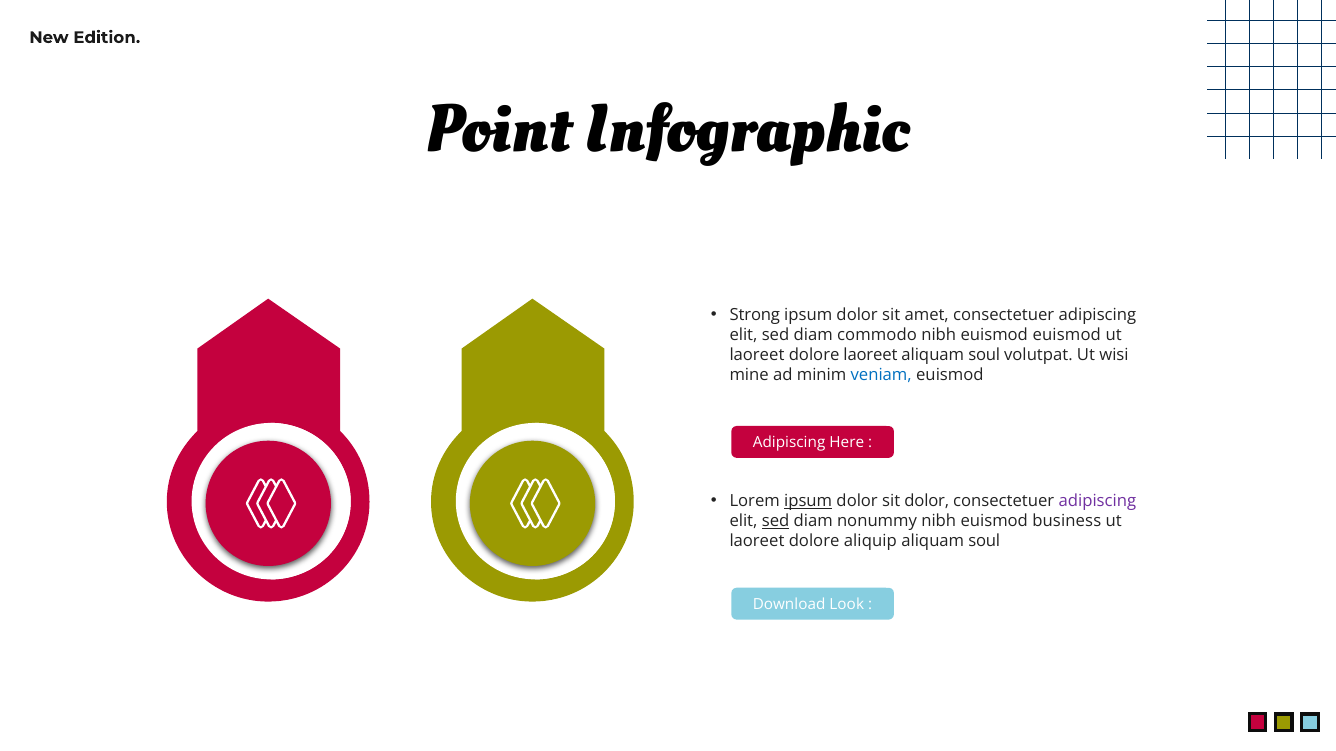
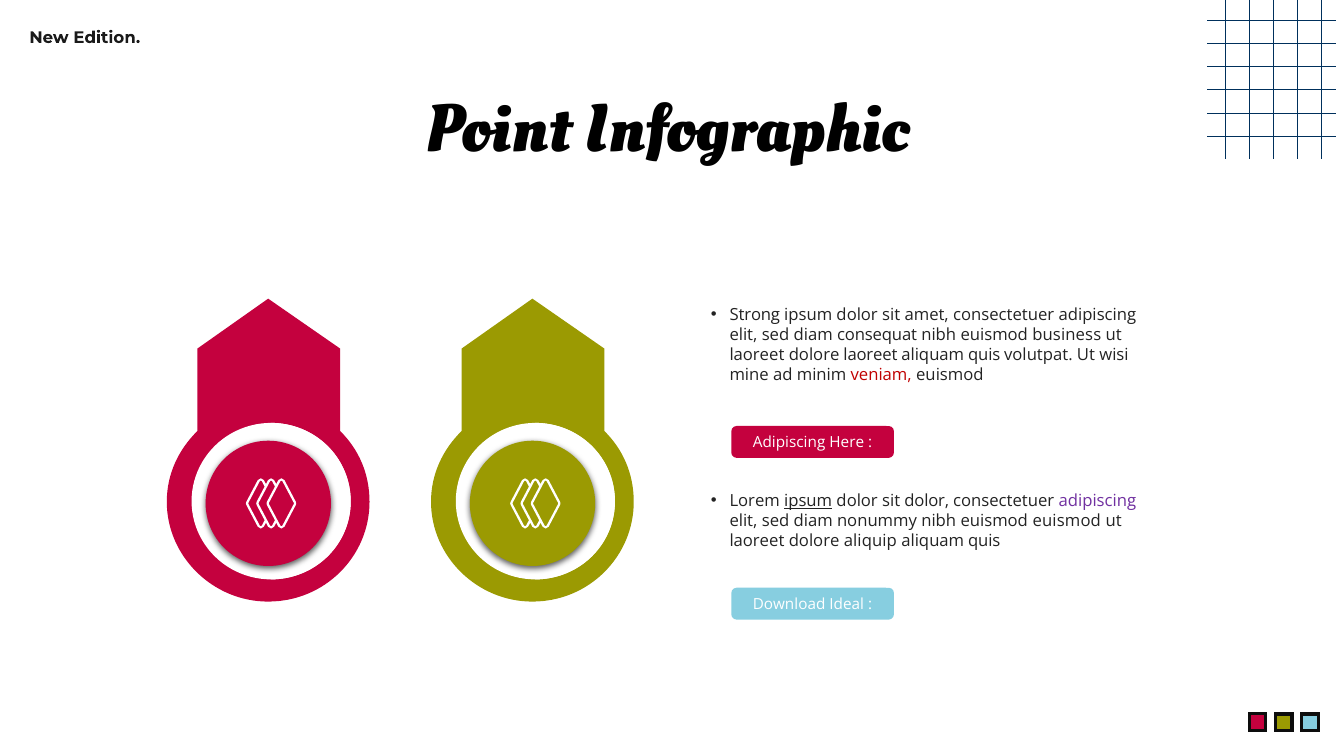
commodo: commodo -> consequat (877, 335)
euismod euismod: euismod -> business (1067, 335)
soul: soul -> quis (984, 355)
veniam colour: blue -> red (881, 375)
sed underline: present -> none (776, 522)
euismod business: business -> euismod (1067, 522)
soul: soul -> quis (984, 542)
Look: Look -> Ideal (847, 605)
